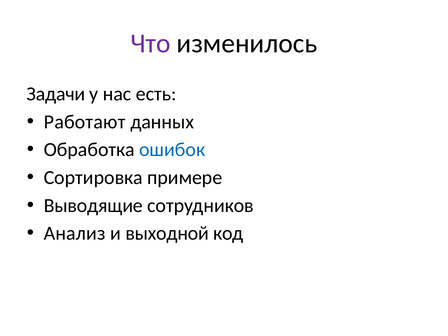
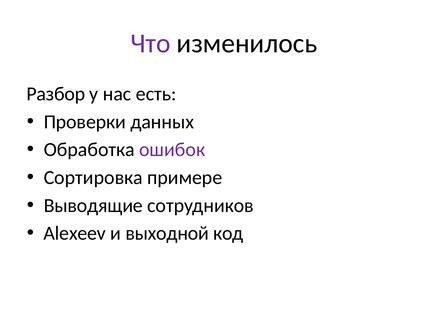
Задачи: Задачи -> Разбор (56, 94)
Работают: Работают -> Проверки (85, 122)
ошибок colour: blue -> purple (172, 150)
Анализ: Анализ -> Alexeev (75, 233)
